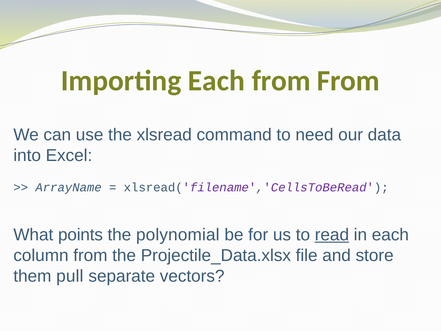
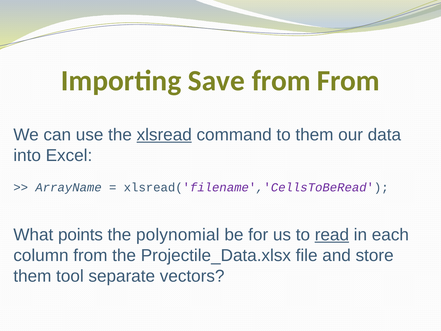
Importing Each: Each -> Save (216, 81)
xlsread underline: none -> present (164, 135)
to need: need -> them (314, 135)
pull: pull -> tool (70, 276)
